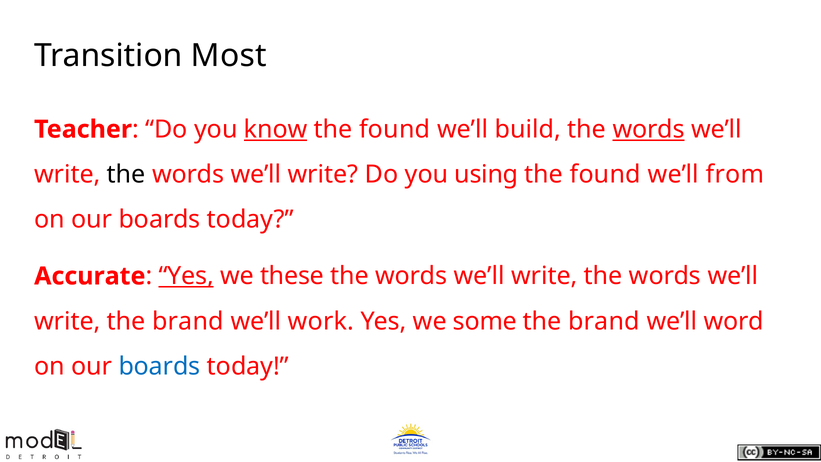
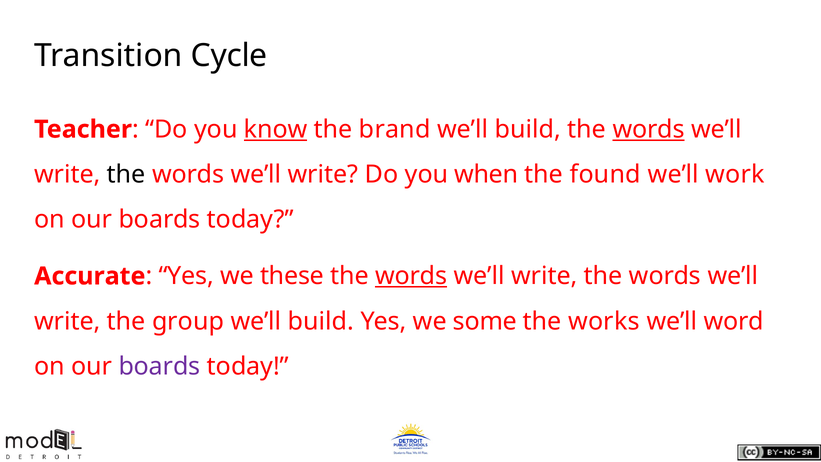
Most: Most -> Cycle (229, 55)
found: found -> brand (395, 129)
using: using -> when (486, 174)
from: from -> work (735, 174)
Yes underline: present -> none (186, 276)
words underline: none -> present (411, 276)
write the brand: brand -> group (188, 321)
work: work -> build (321, 321)
brand: brand -> works (604, 321)
boards colour: blue -> purple (160, 366)
